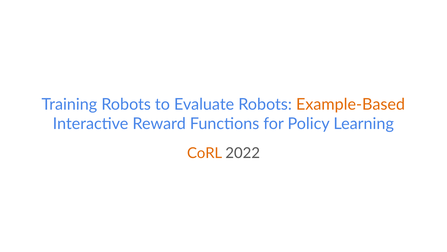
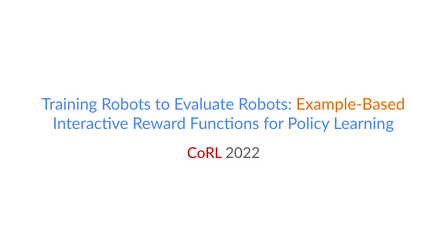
CoRL colour: orange -> red (205, 153)
